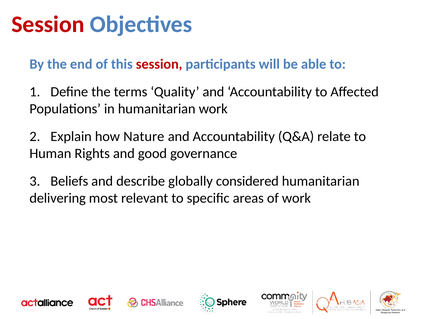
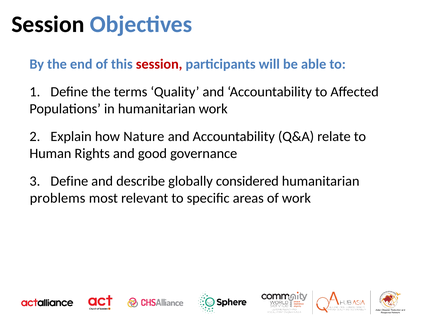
Session colour: red -> black (48, 24)
3 Beliefs: Beliefs -> Define (69, 181)
delivering: delivering -> problems (58, 198)
